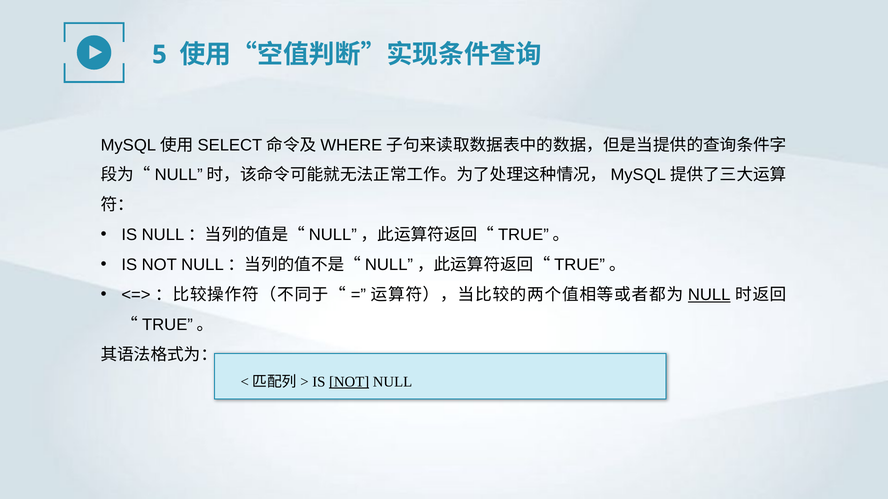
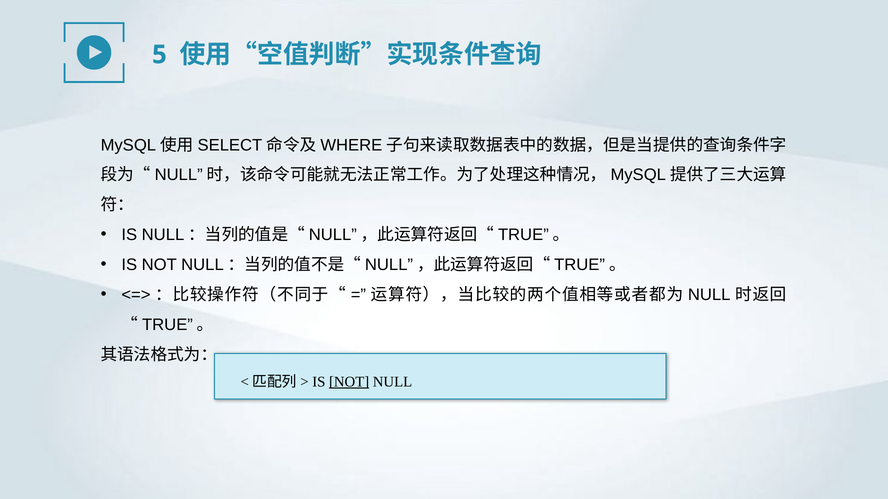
NULL underline: present -> none (709, 295)
